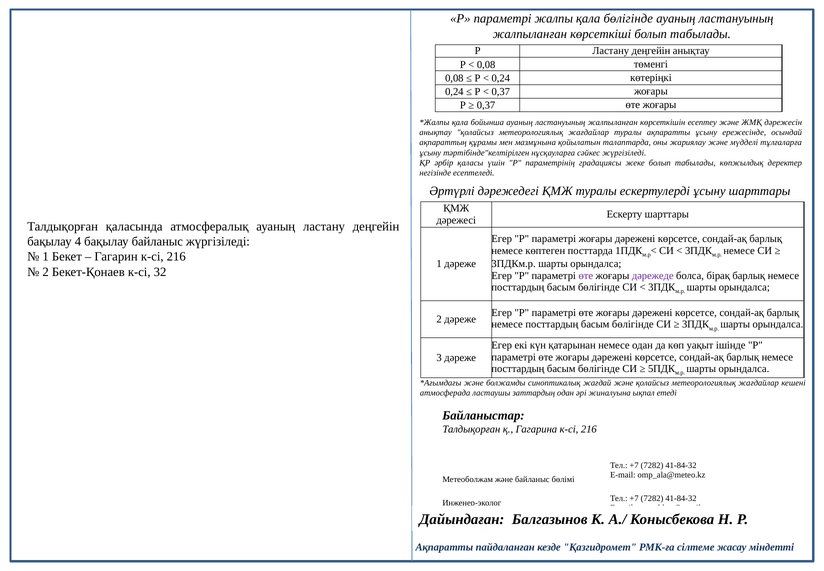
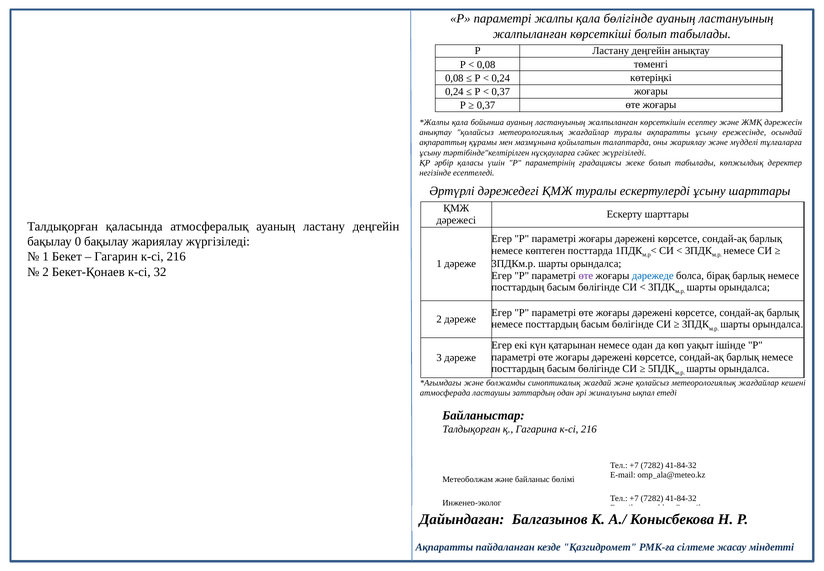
4: 4 -> 0 (78, 241)
бақылау байланыс: байланыс -> жариялау (157, 241)
дәрежеде colour: purple -> blue (653, 275)
